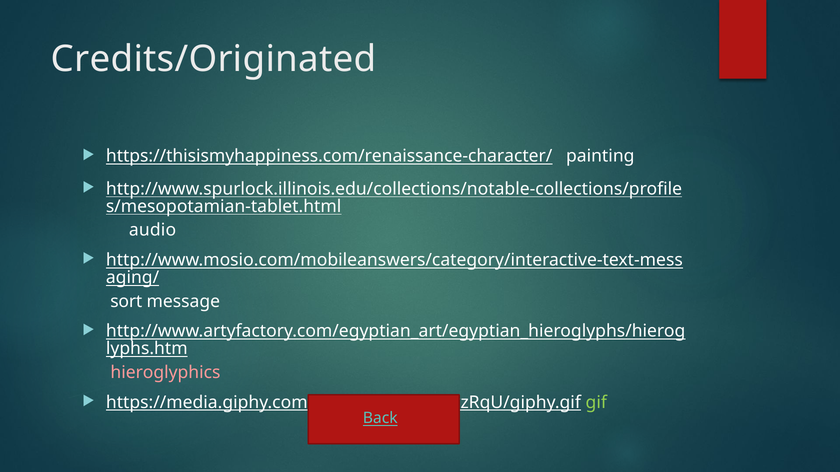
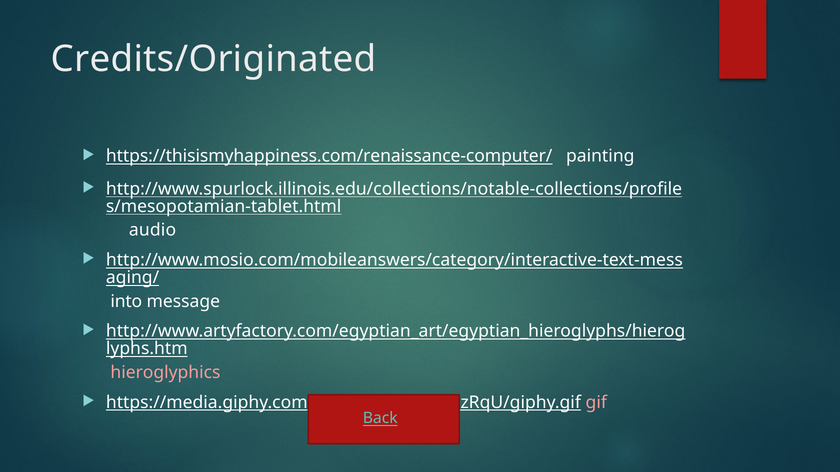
https://thisismyhappiness.com/renaissance-character/: https://thisismyhappiness.com/renaissance-character/ -> https://thisismyhappiness.com/renaissance-computer/ (329, 156)
sort: sort -> into (126, 302)
gif colour: light green -> pink (596, 403)
